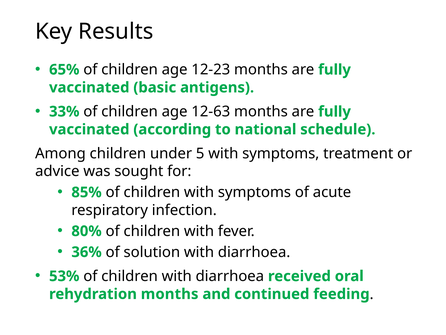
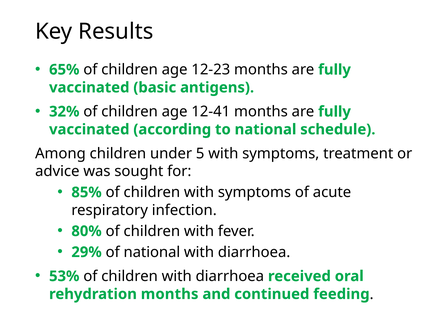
33%: 33% -> 32% (64, 111)
12-63: 12-63 -> 12-41 (211, 111)
36%: 36% -> 29% (87, 252)
of solution: solution -> national (152, 252)
